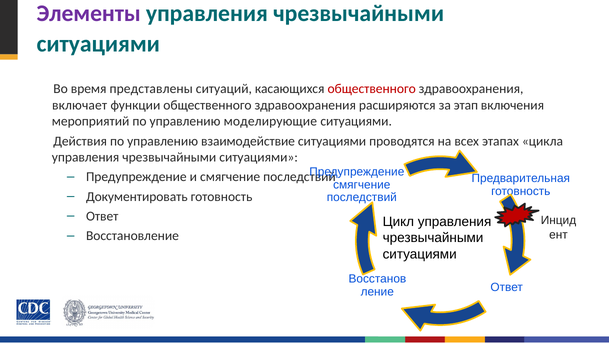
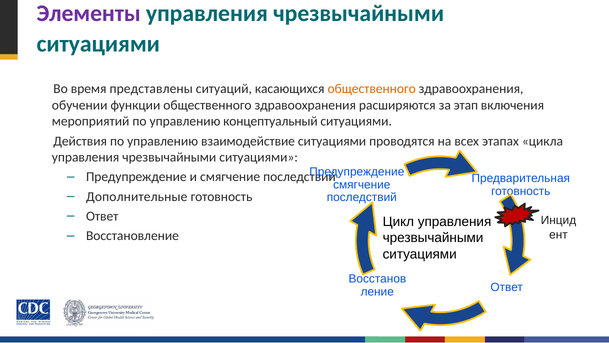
общественного colour: red -> orange (372, 89)
включает: включает -> обучении (80, 105)
моделирующие: моделирующие -> концептуальный (270, 121)
Документировать: Документировать -> Дополнительные (137, 196)
